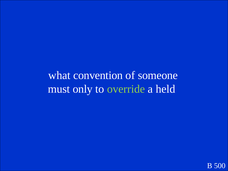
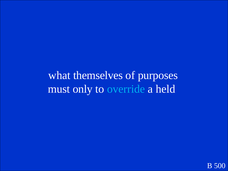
convention: convention -> themselves (98, 75)
someone: someone -> purposes (158, 75)
override colour: light green -> light blue (126, 89)
